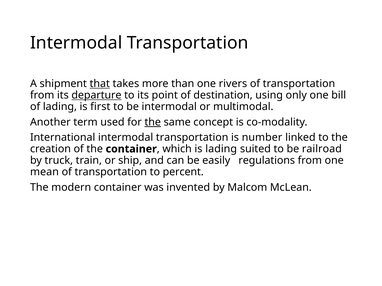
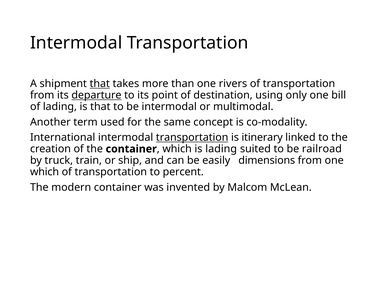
is first: first -> that (100, 107)
the underline: present -> none (153, 122)
transportation underline: none -> present (192, 138)
number: number -> itinerary (262, 138)
regulations: regulations -> dimensions (267, 161)
mean: mean -> which (45, 172)
